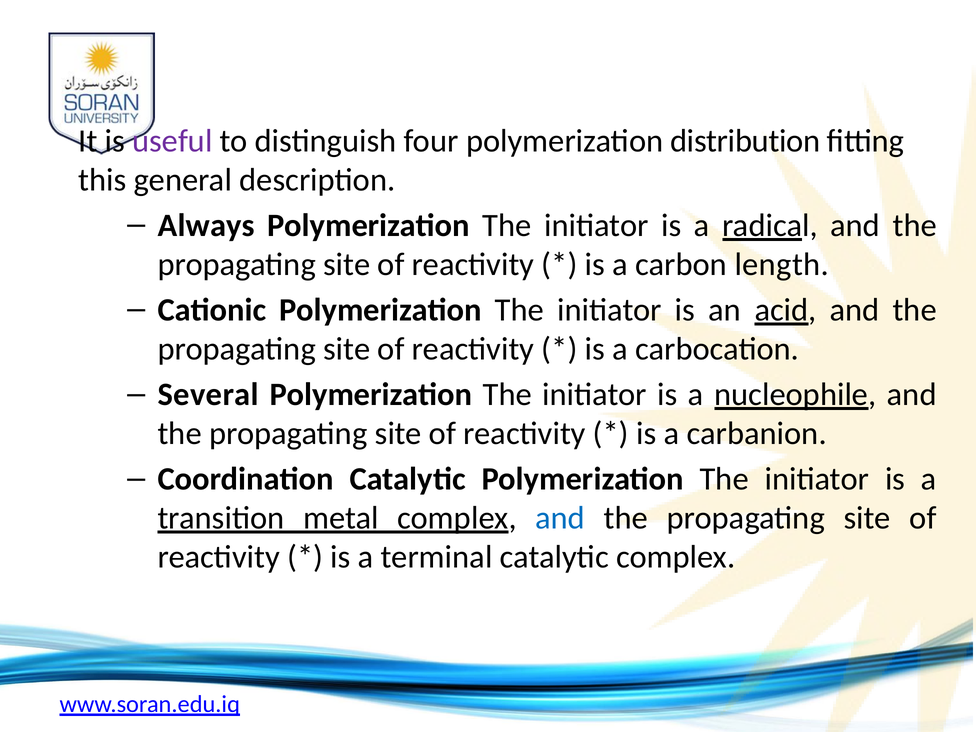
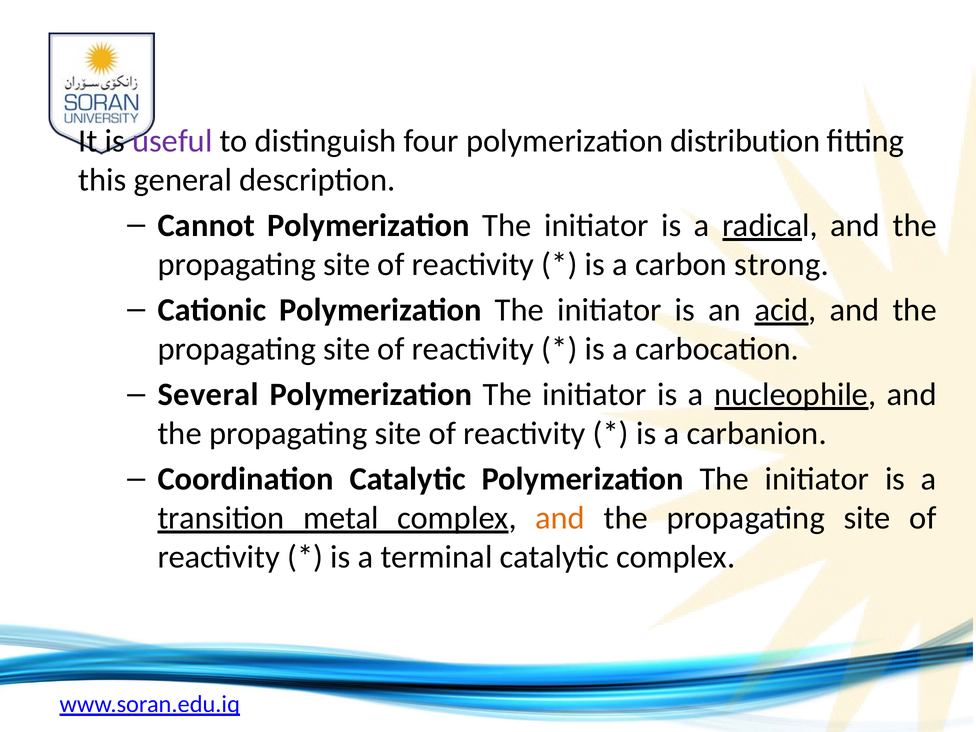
Always: Always -> Cannot (206, 225)
length: length -> strong (782, 264)
and colour: blue -> orange (560, 518)
